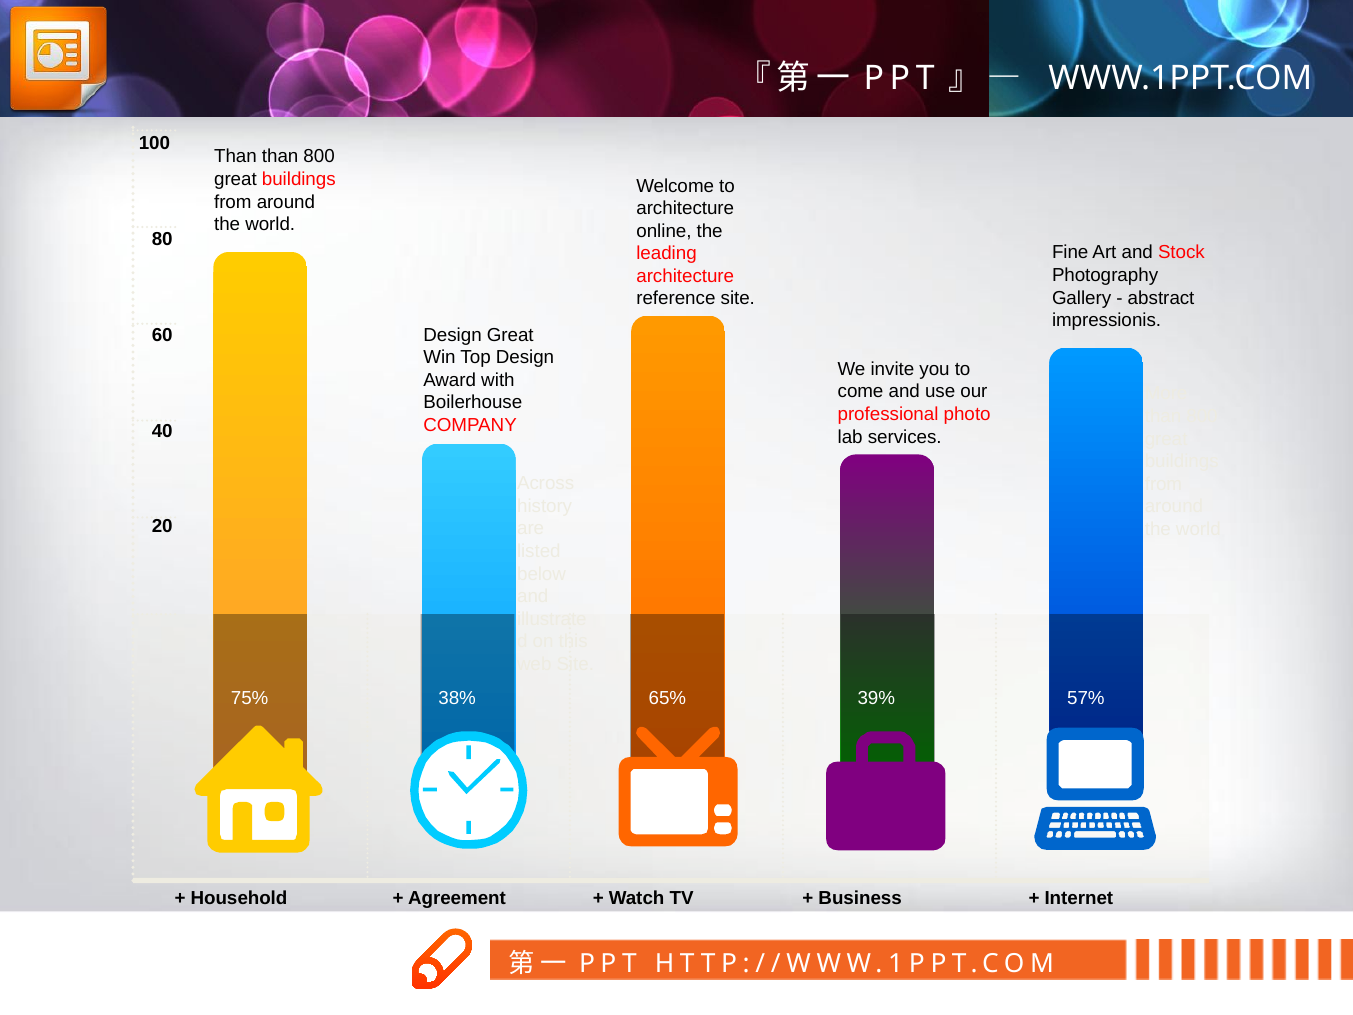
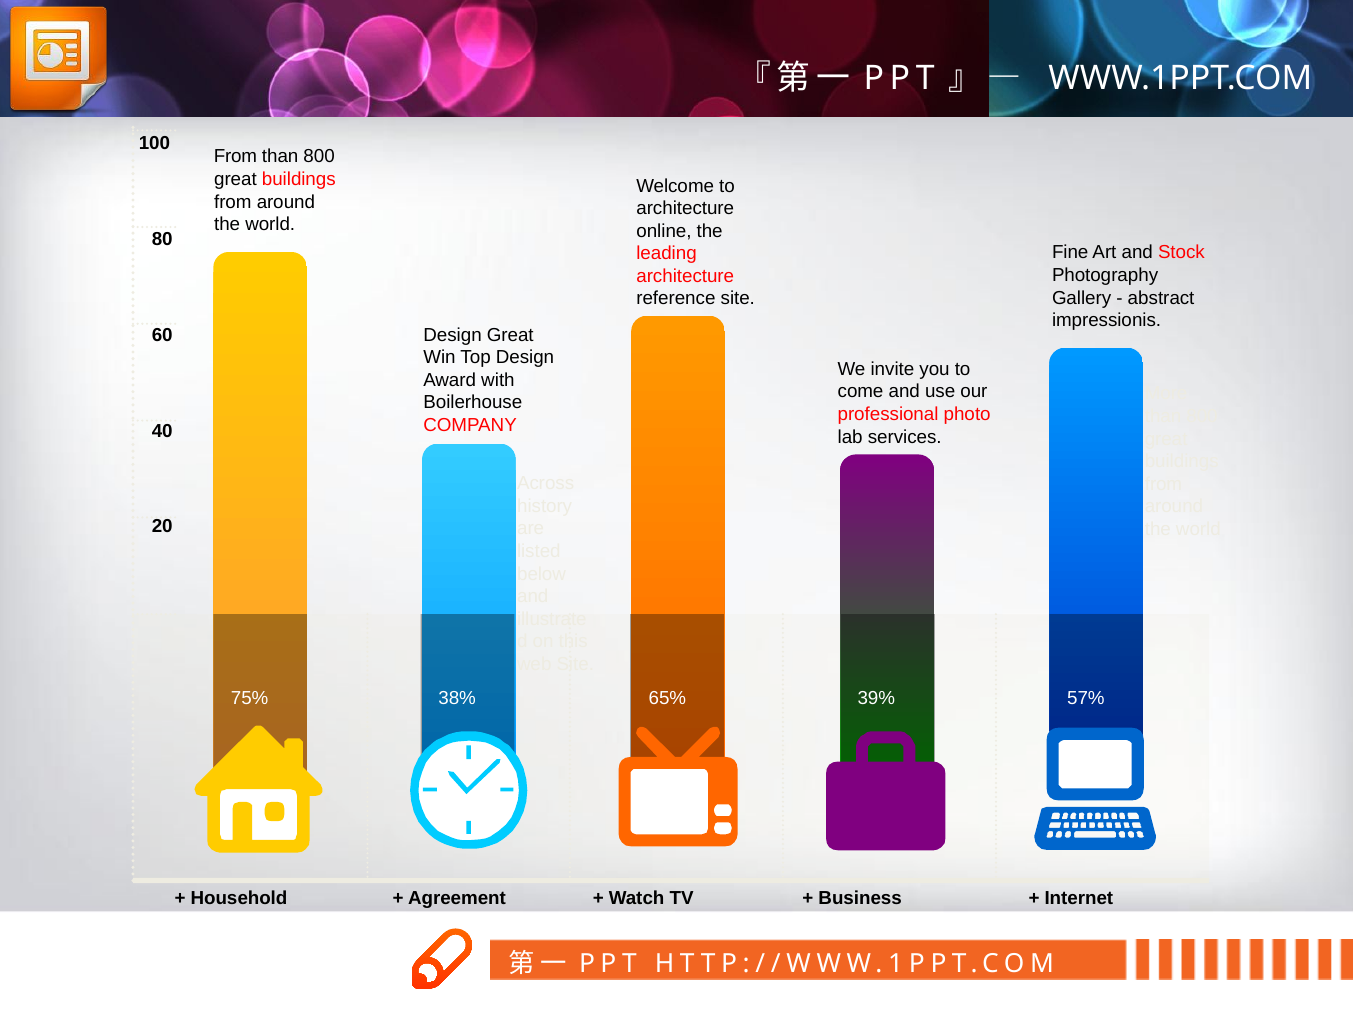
Than: Than -> From (235, 157)
